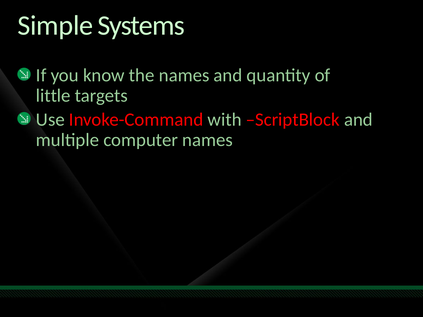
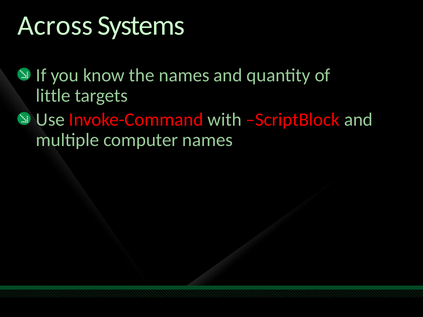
Simple: Simple -> Across (55, 26)
